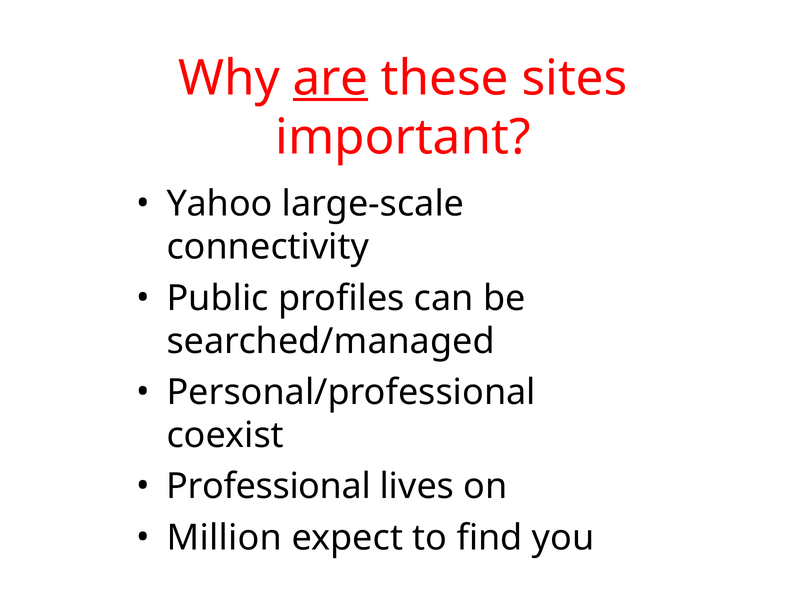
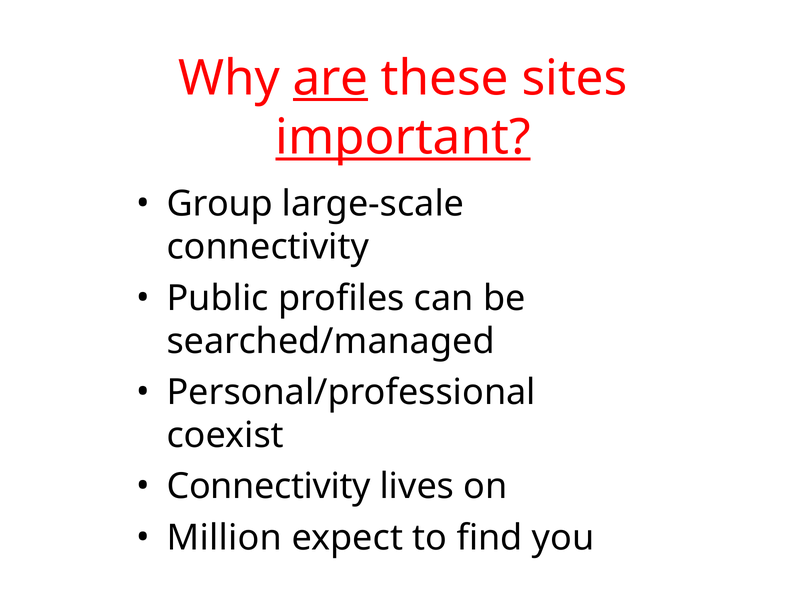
important underline: none -> present (403, 138)
Yahoo: Yahoo -> Group (220, 204)
Professional: Professional -> Connectivity (269, 487)
